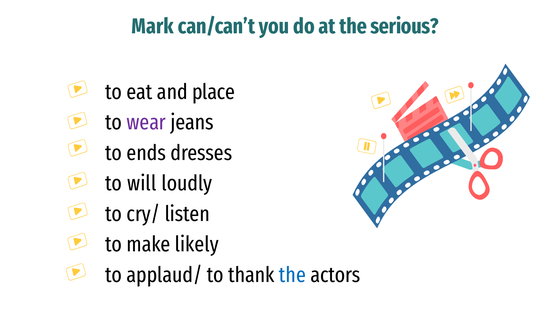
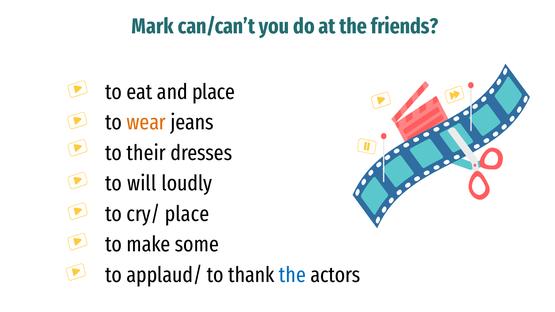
serious: serious -> friends (405, 26)
wear colour: purple -> orange (146, 122)
ends: ends -> their (146, 153)
cry/ listen: listen -> place (187, 214)
likely: likely -> some (197, 245)
